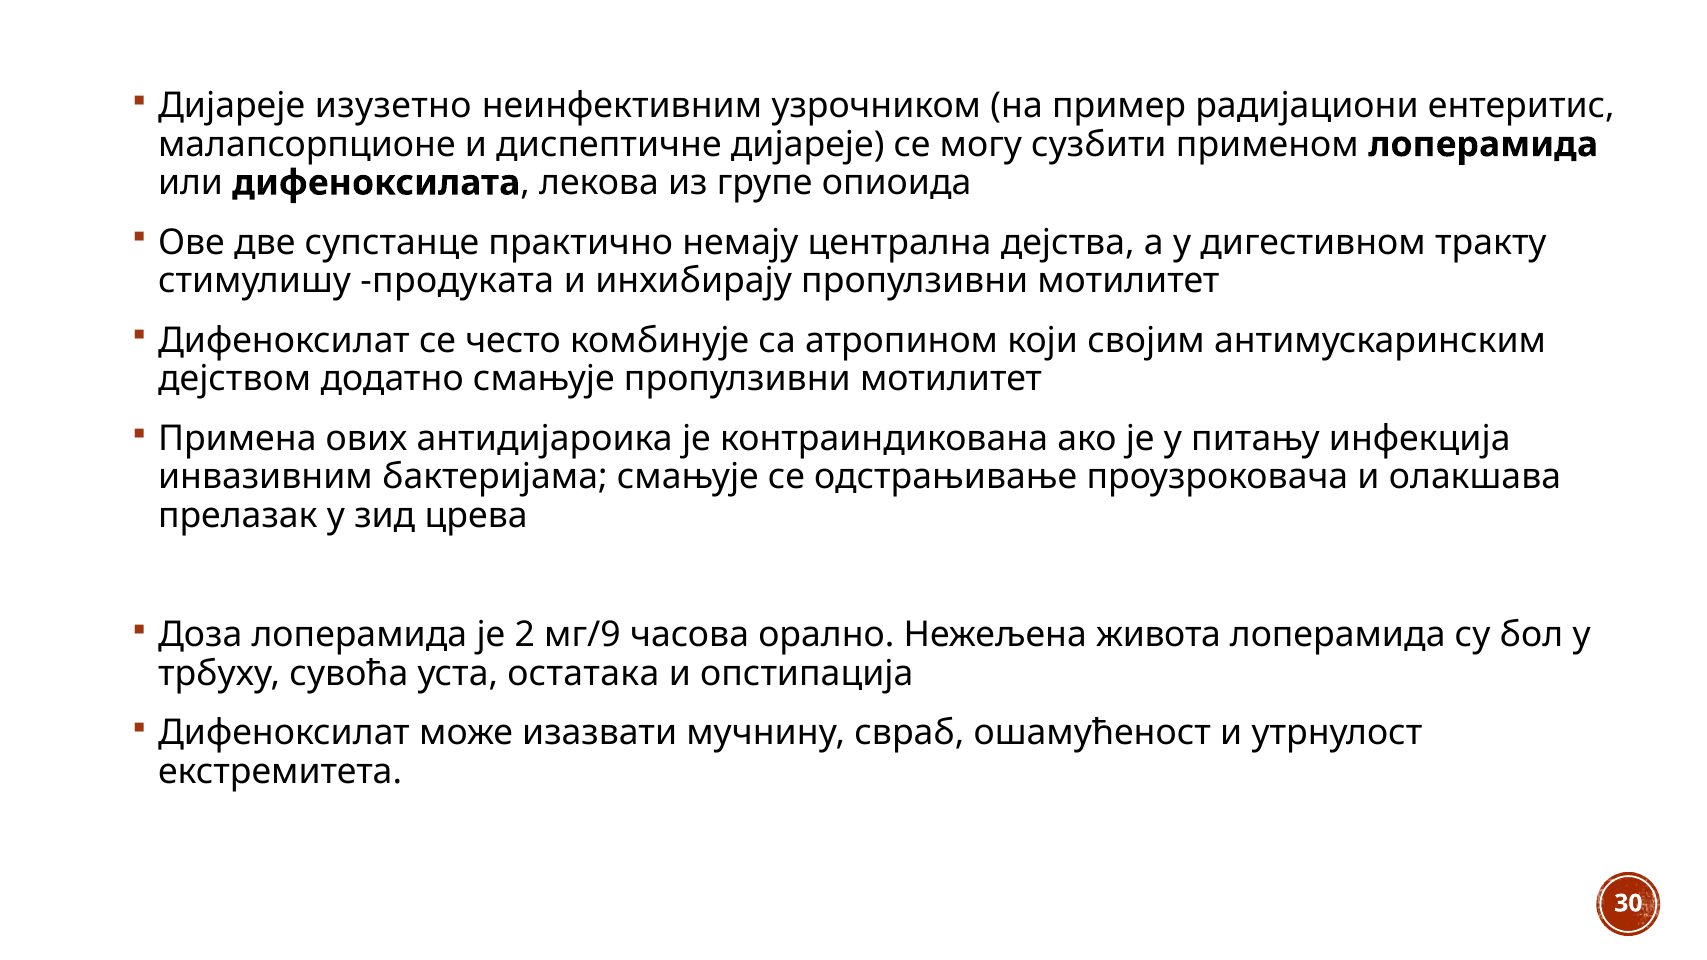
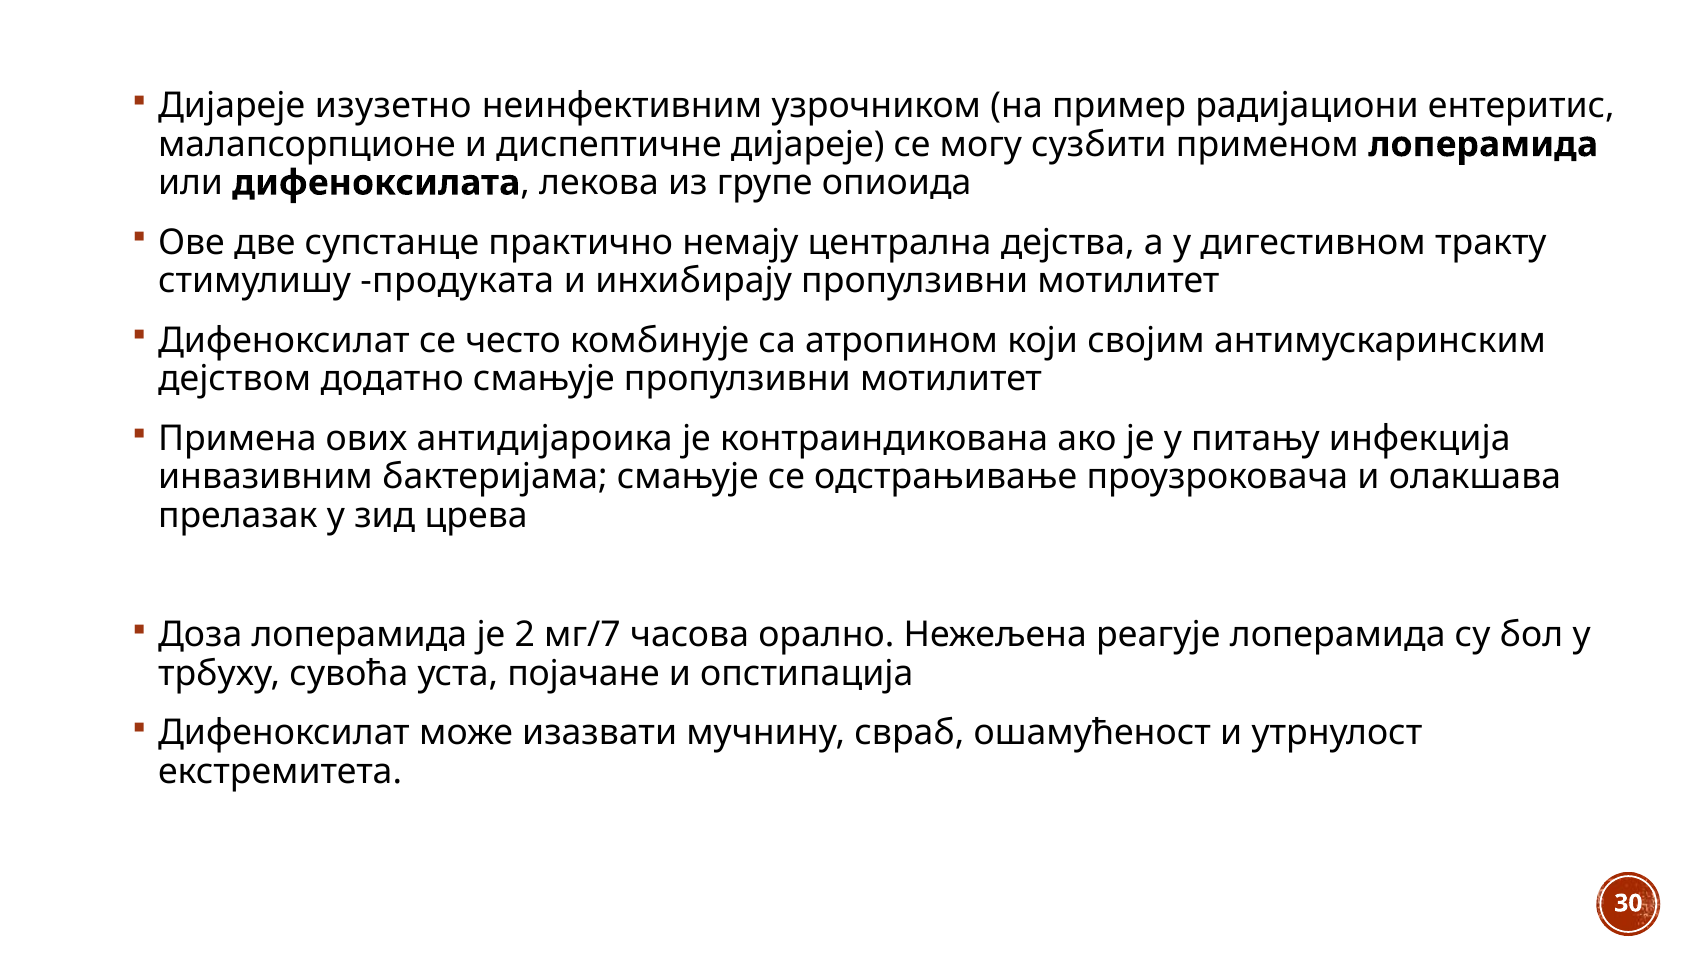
мг/9: мг/9 -> мг/7 (582, 635)
живота: живота -> реагује (1158, 635)
остатака: остатака -> појачане (584, 674)
